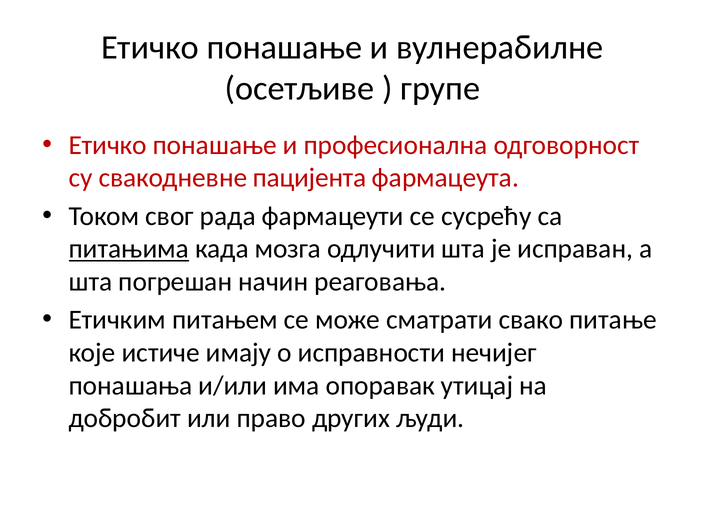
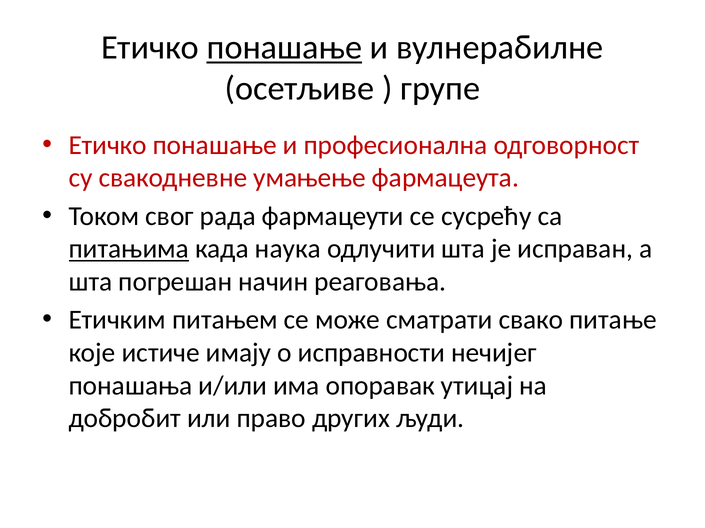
понашање underline: none -> present (284, 48)
пацијента: пацијента -> умањење (310, 178)
мозга: мозга -> наука (288, 249)
